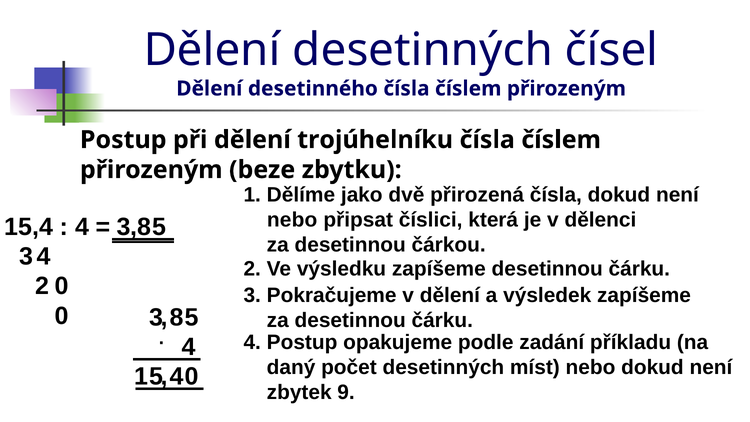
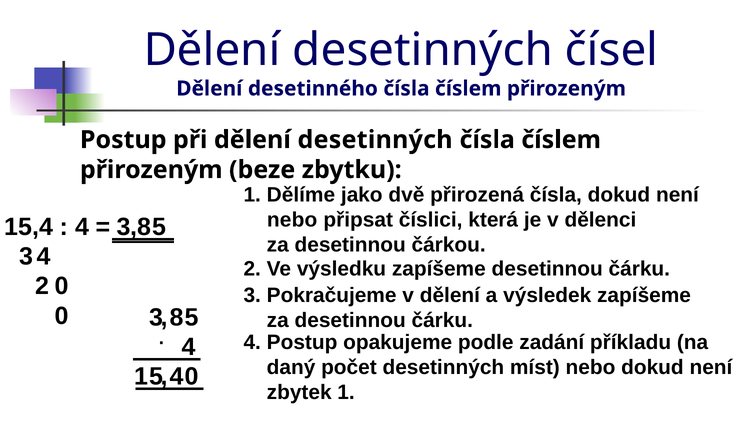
při dělení trojúhelníku: trojúhelníku -> desetinných (375, 140)
zbytek 9: 9 -> 1 (346, 392)
